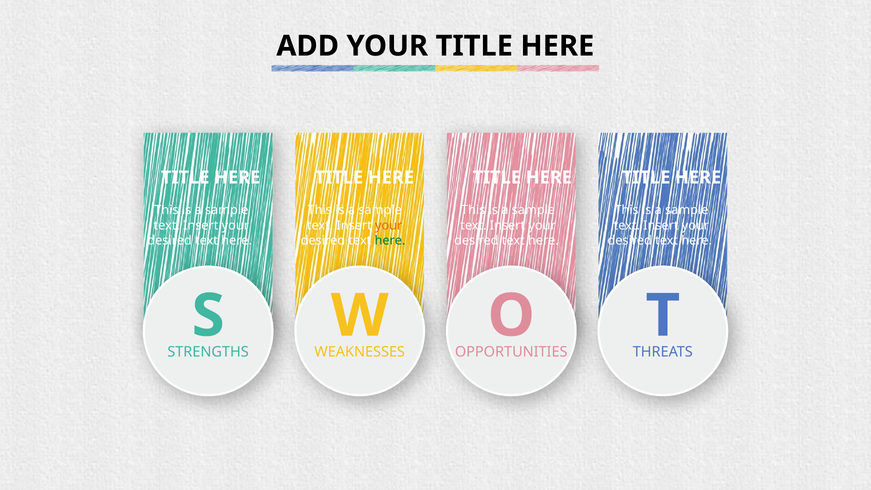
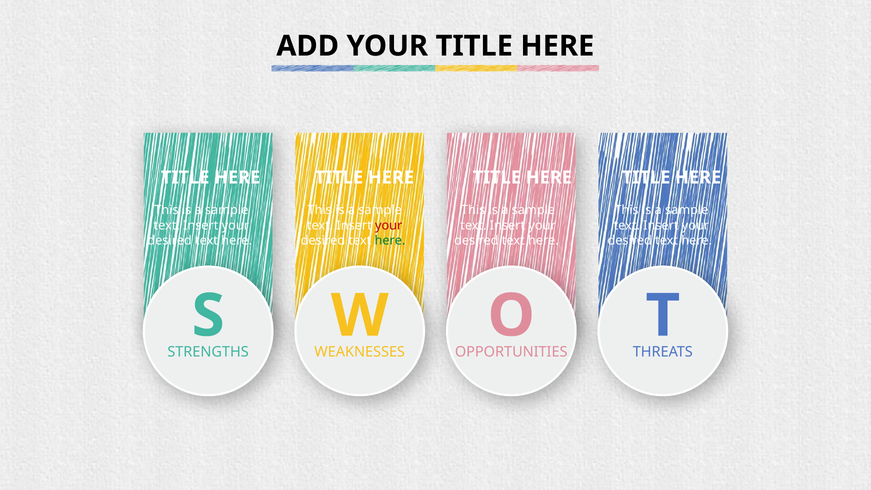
your colour: orange -> red (389, 225)
